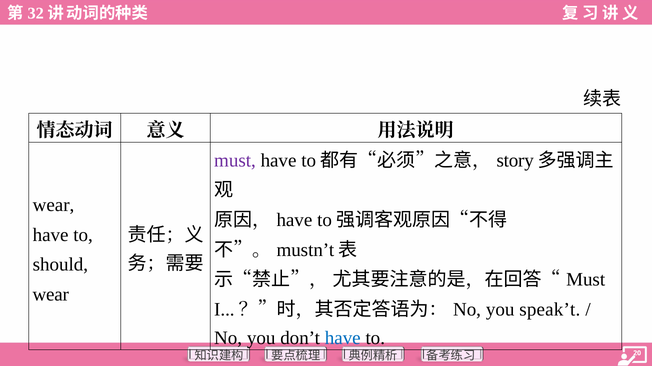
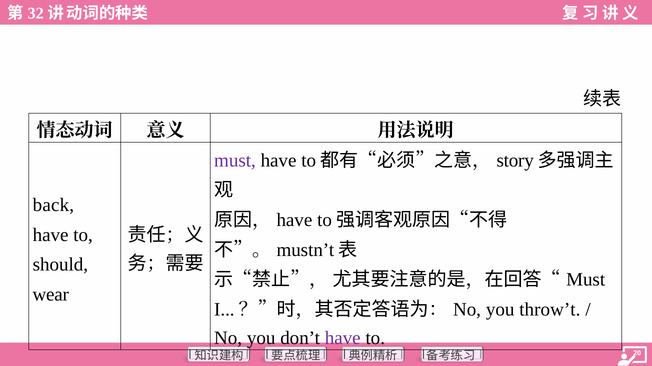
wear: wear -> back (53, 205)
speak’t: speak’t -> throw’t (550, 310)
have colour: blue -> purple (343, 339)
